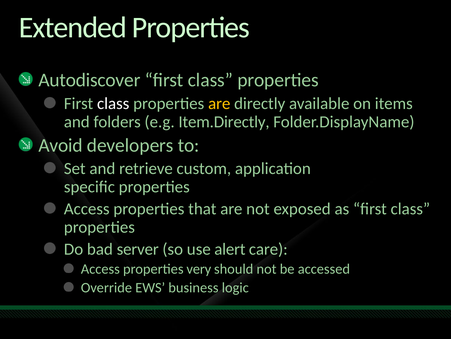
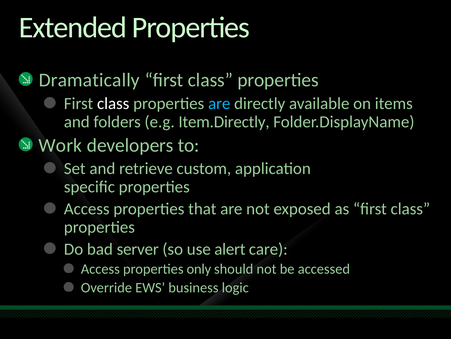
Autodiscover: Autodiscover -> Dramatically (89, 80)
are colour: yellow -> light blue (219, 103)
Avoid: Avoid -> Work (60, 145)
very: very -> only (199, 268)
